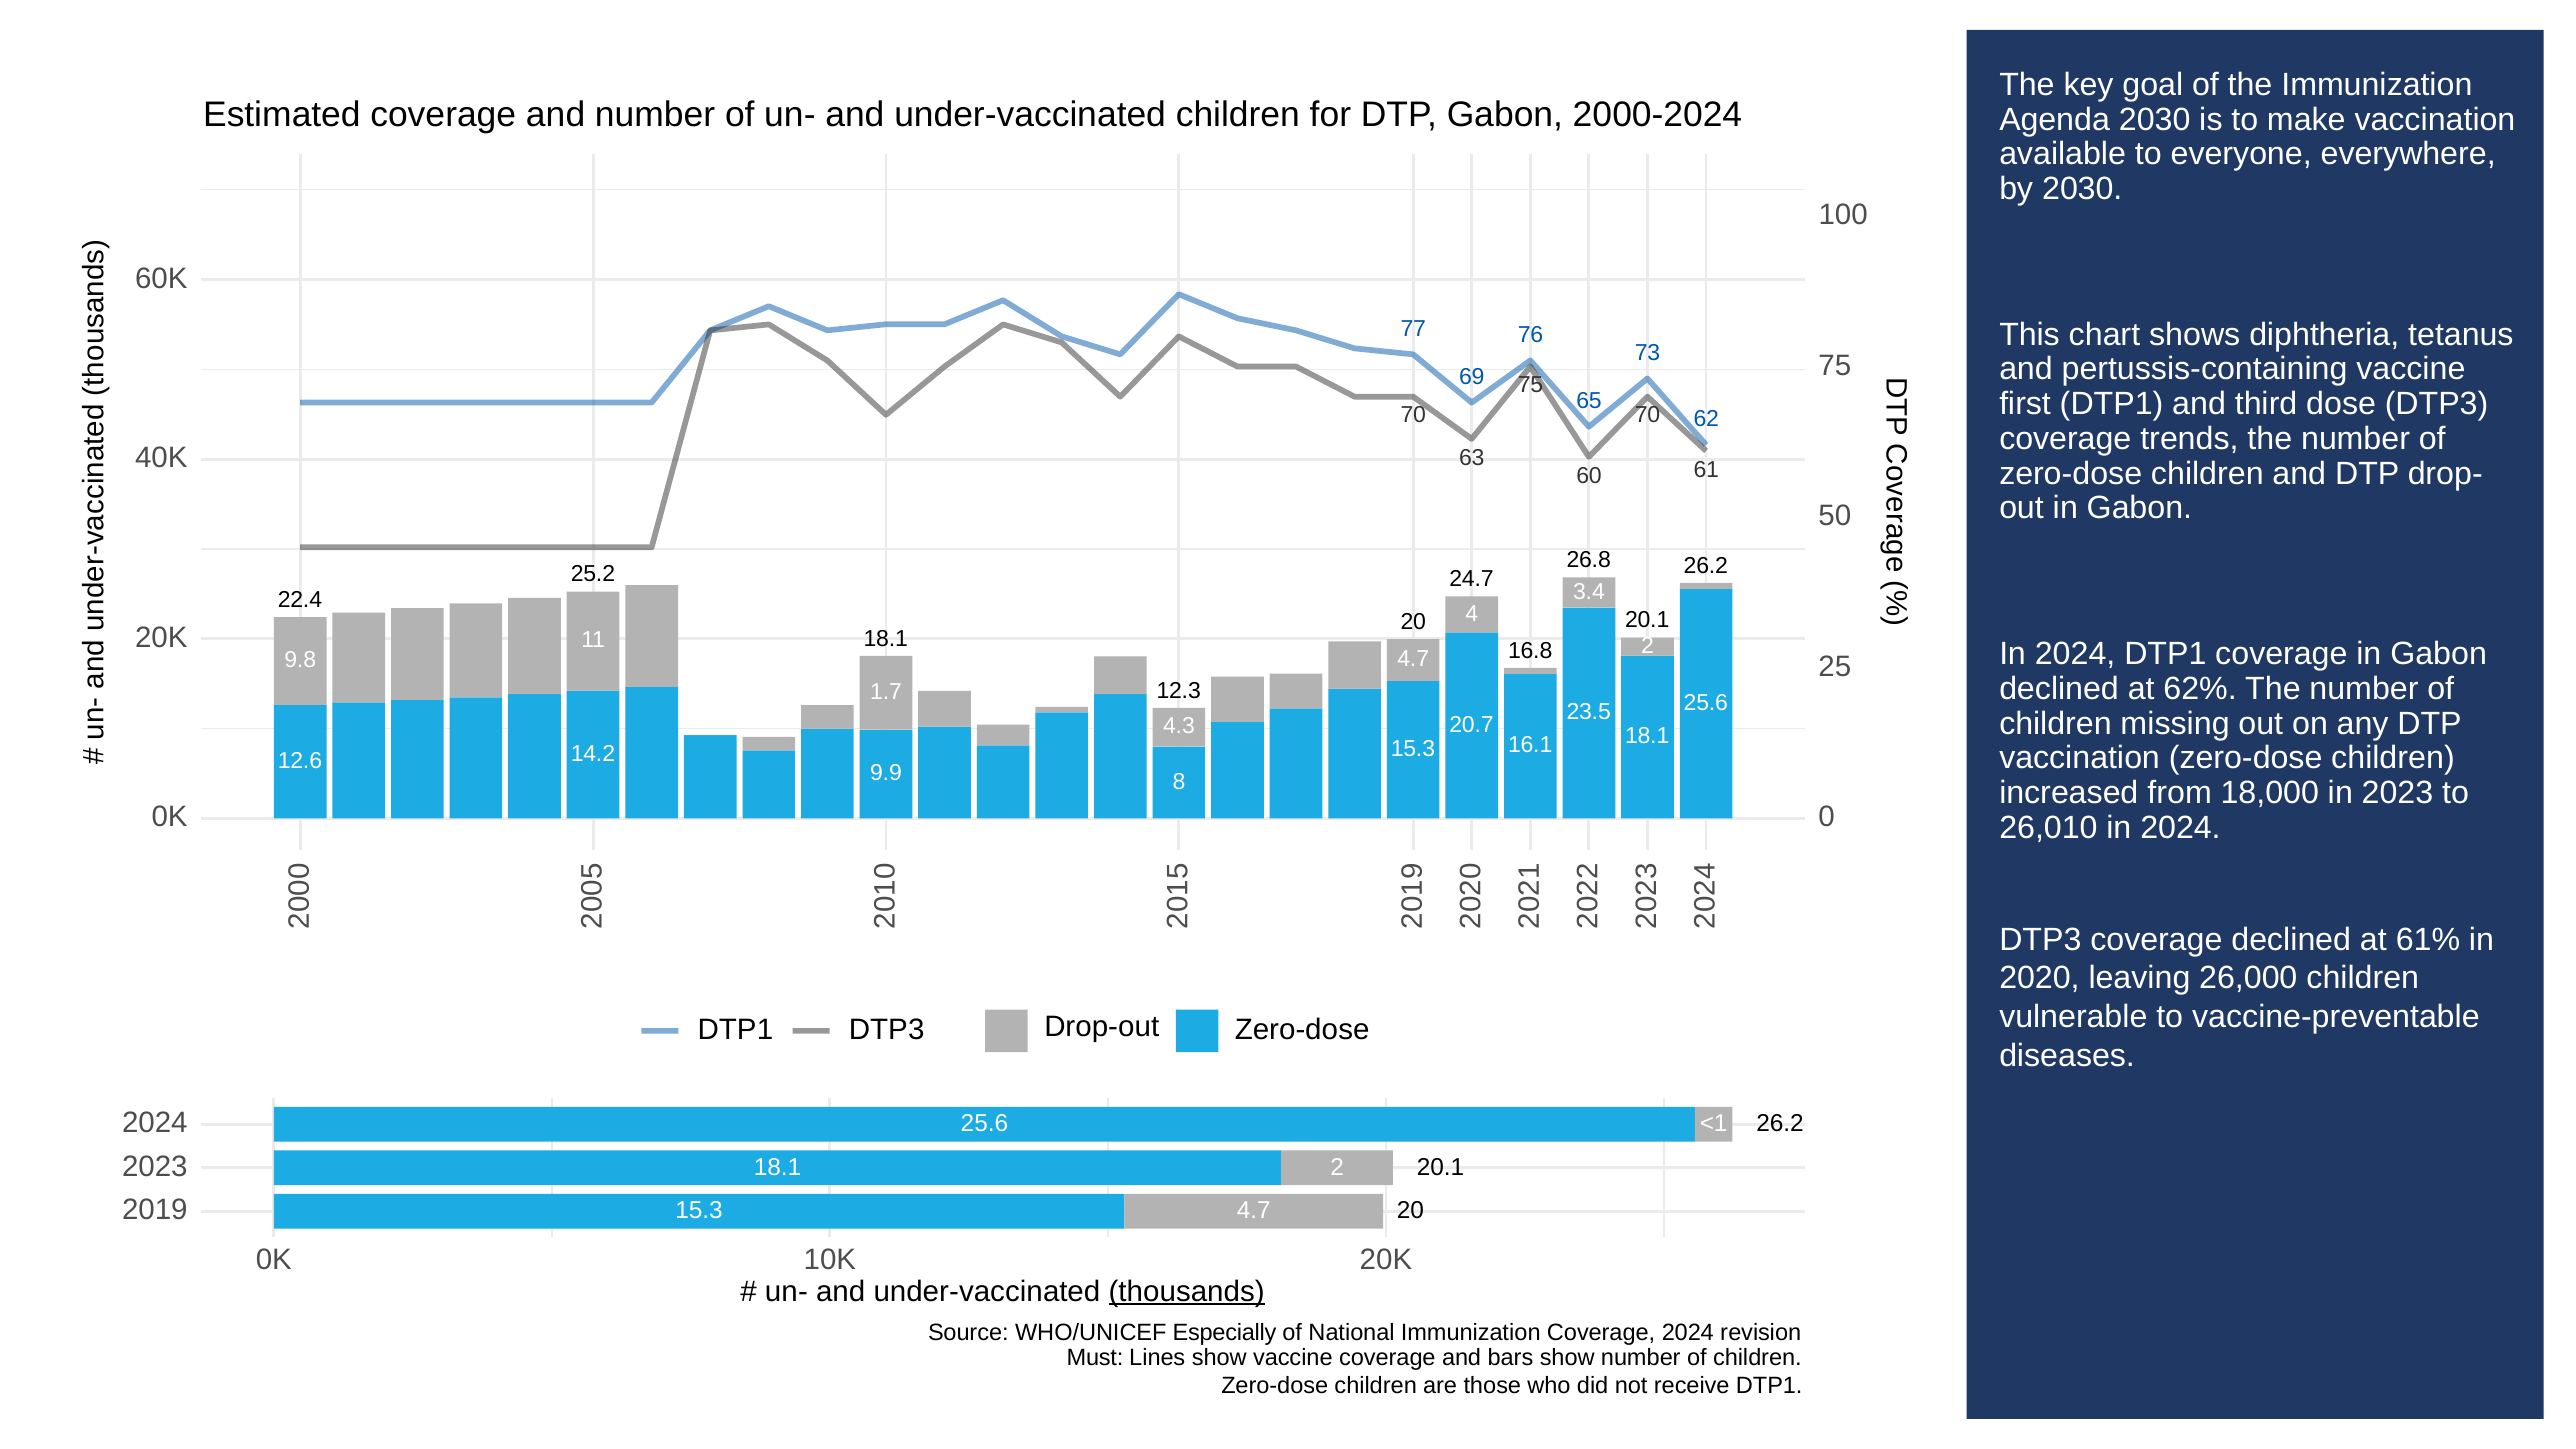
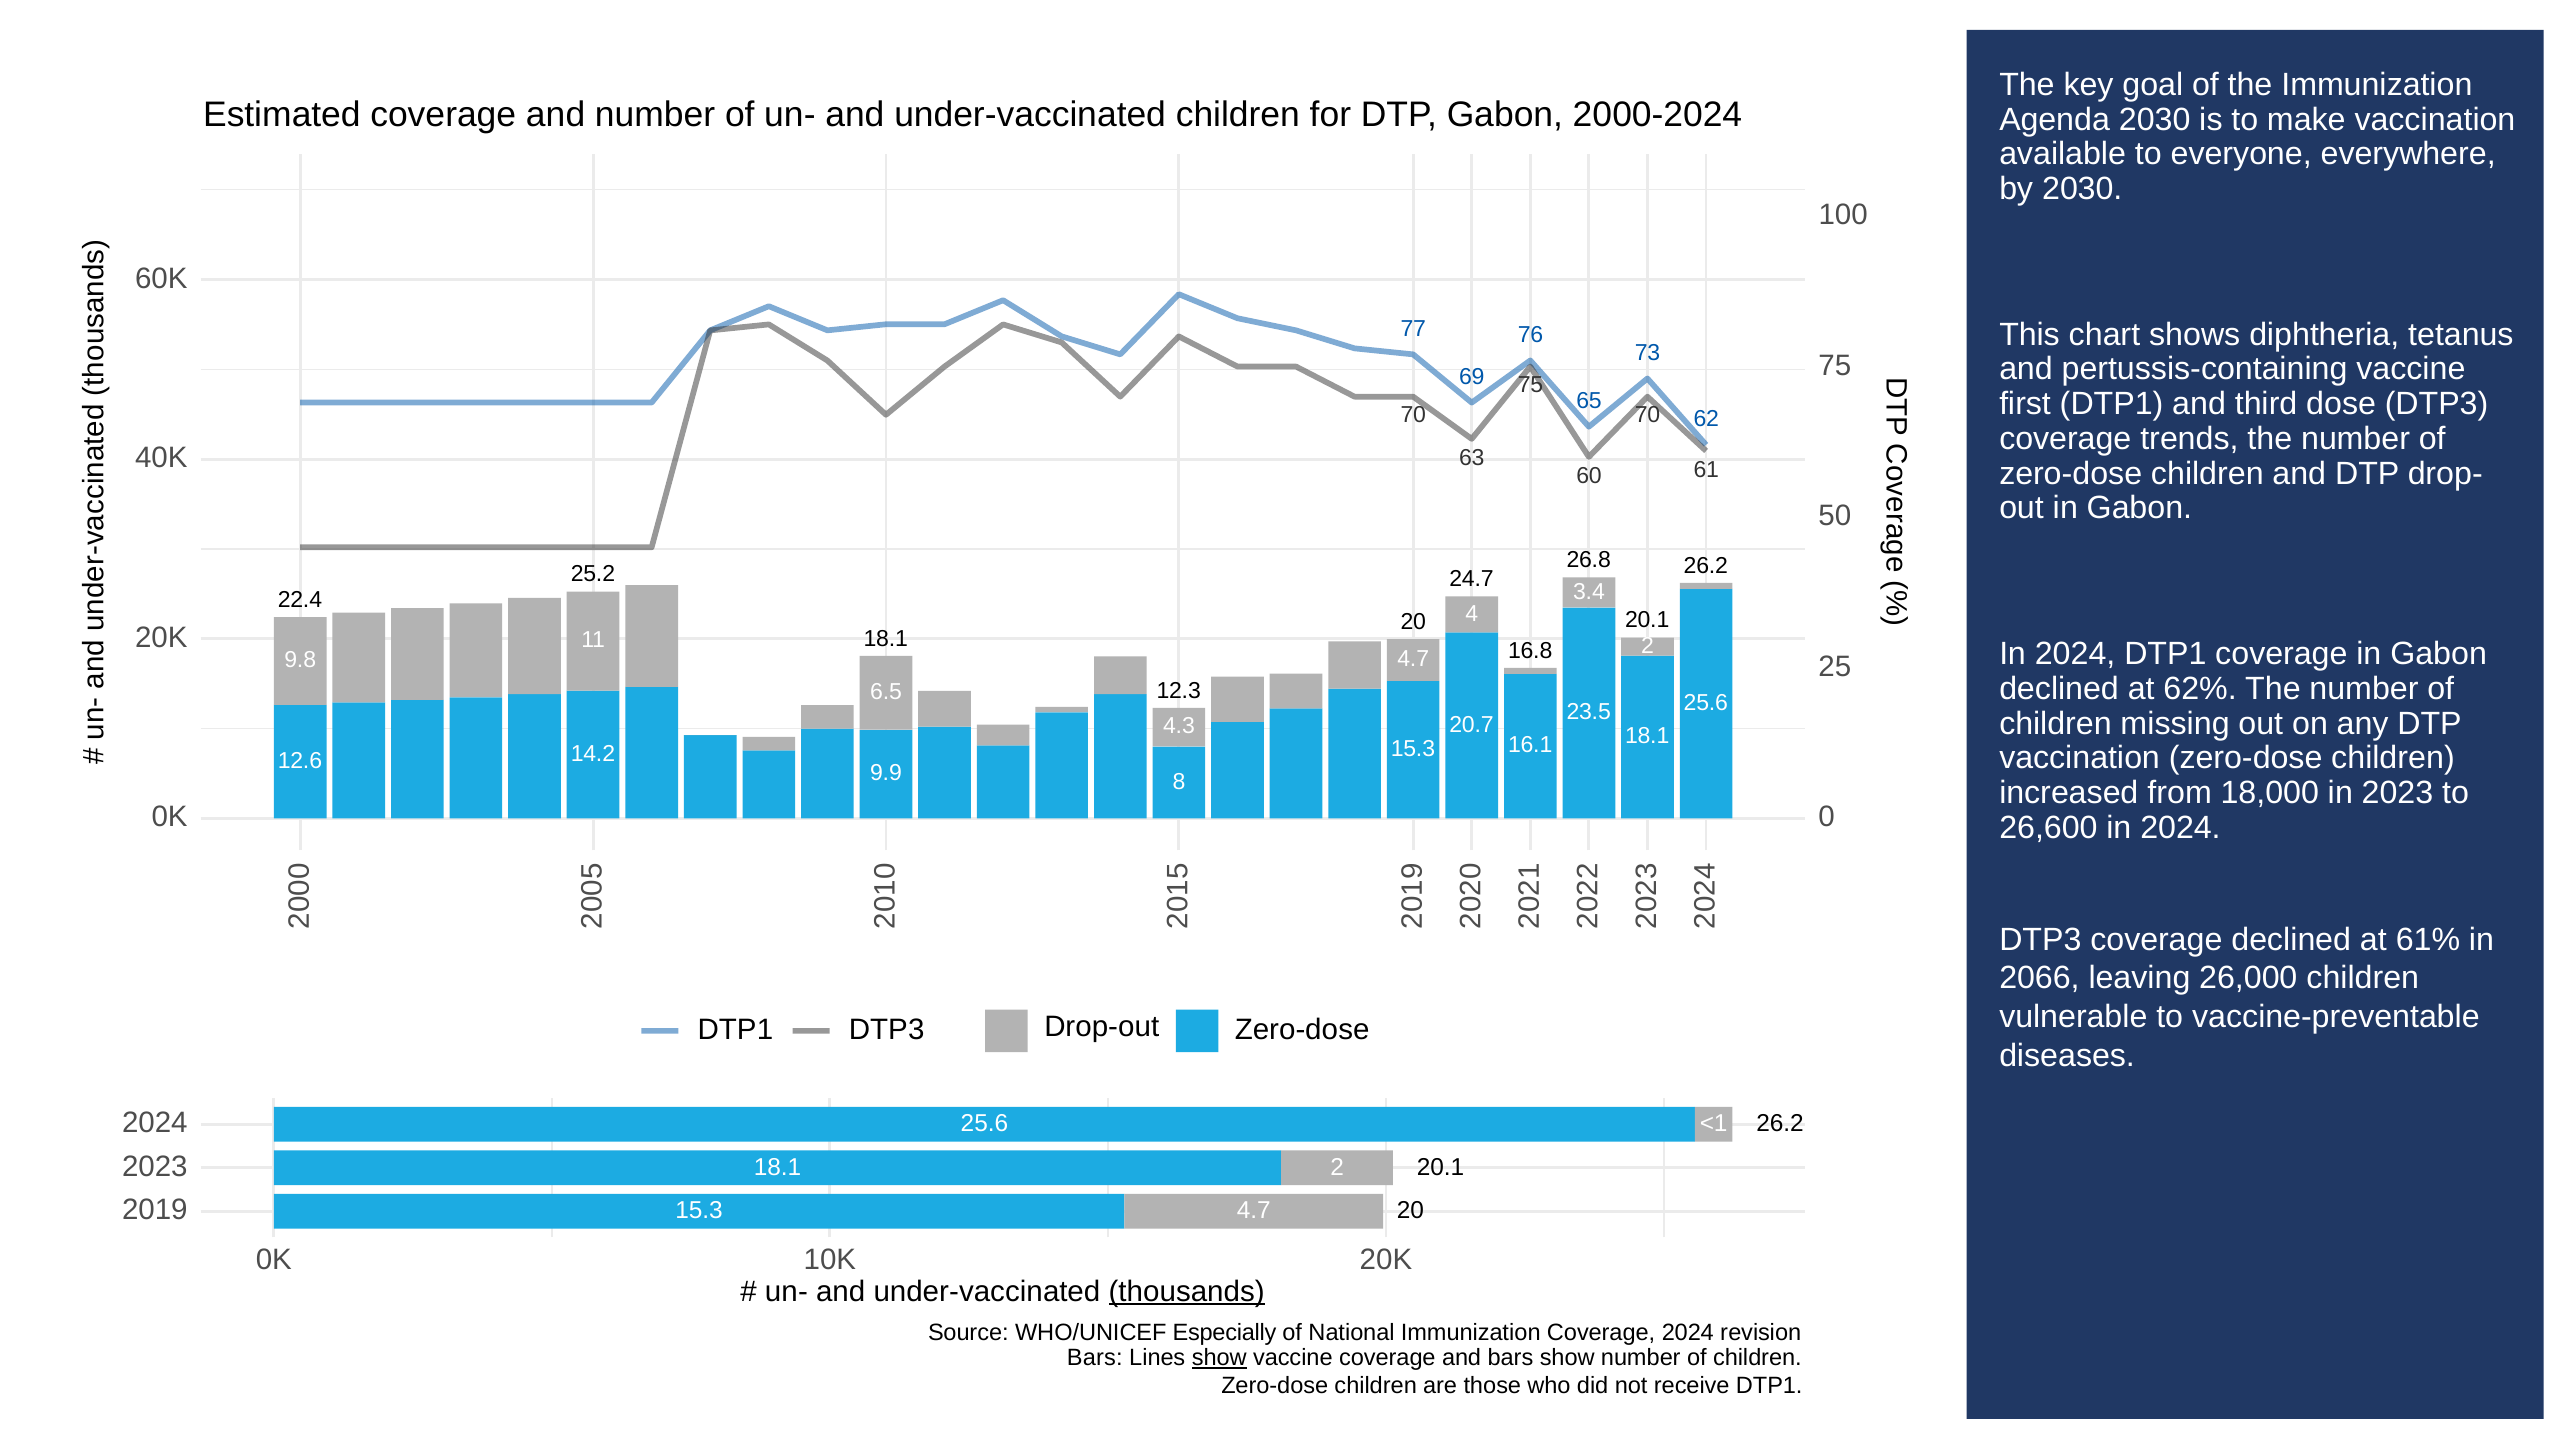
1.7: 1.7 -> 6.5 (886, 692)
26,010: 26,010 -> 26,600 (2048, 828)
2020: 2020 -> 2066 (2039, 978)
Must: Must -> Bars (1095, 1358)
show underline: none -> present (1219, 1358)
